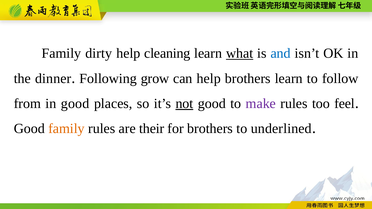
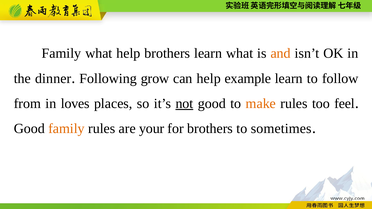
Family dirty: dirty -> what (99, 53)
help cleaning: cleaning -> brothers (167, 53)
what underline: present -> none (240, 53)
and colour: blue -> orange (281, 53)
help brothers: brothers -> example (248, 79)
in good: good -> loves (75, 104)
make colour: purple -> orange (261, 104)
their: their -> your (152, 129)
underlined: underlined -> sometimes (281, 129)
